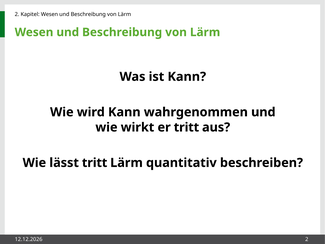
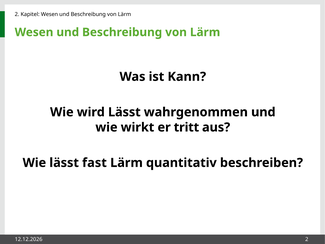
wird Kann: Kann -> Lässt (124, 112)
lässt tritt: tritt -> fast (94, 163)
